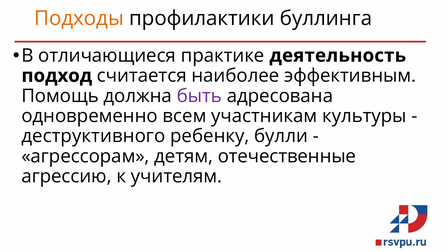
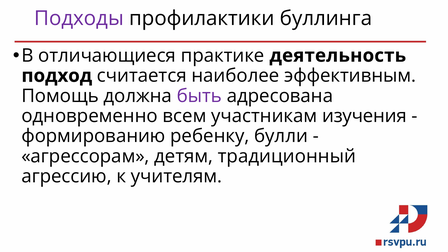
Подходы colour: orange -> purple (79, 18)
культуры: культуры -> изучения (364, 116)
деструктивного: деструктивного -> формированию (93, 136)
отечественные: отечественные -> традиционный (287, 156)
